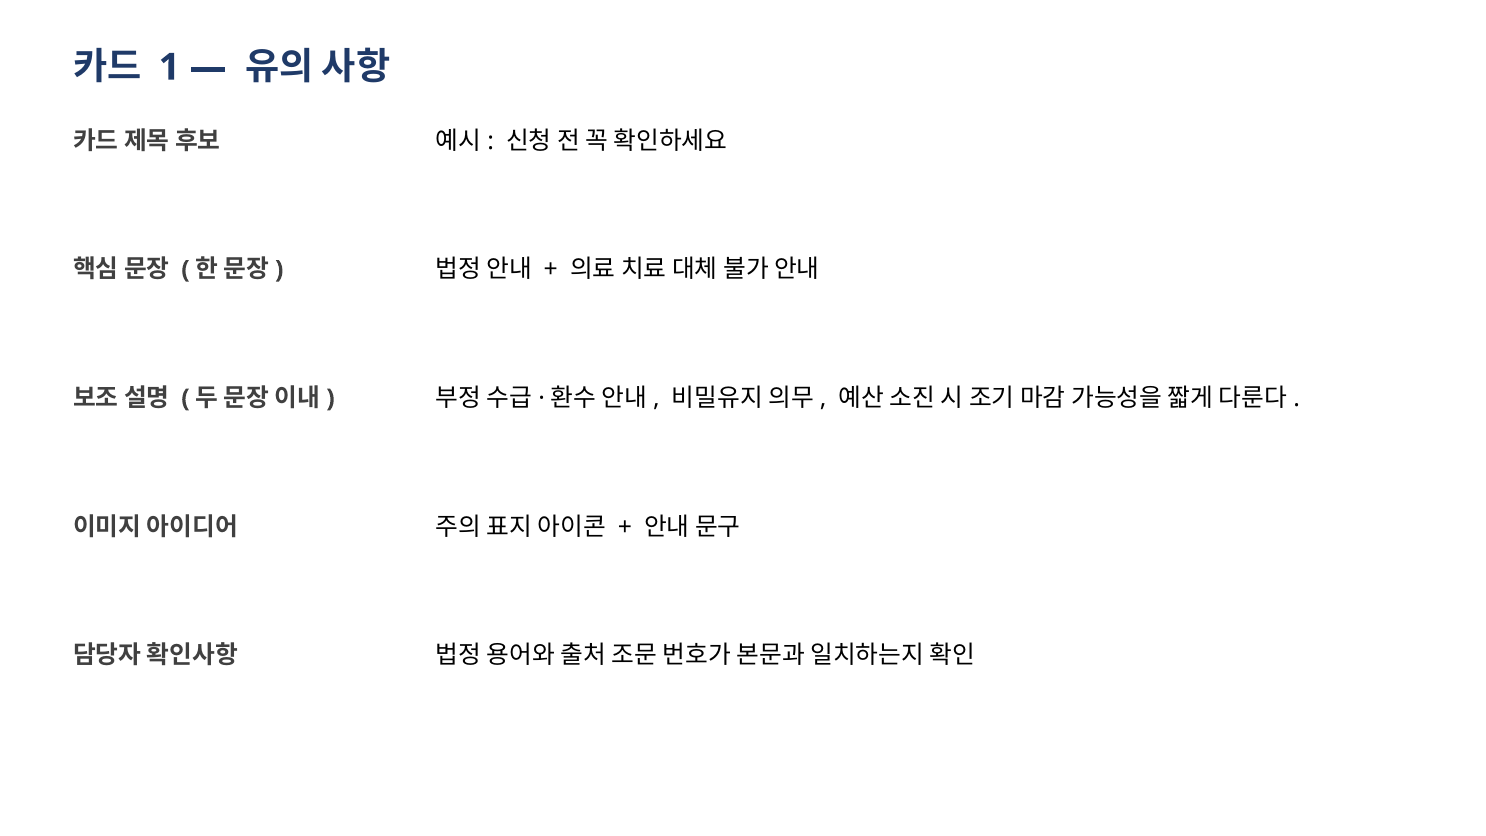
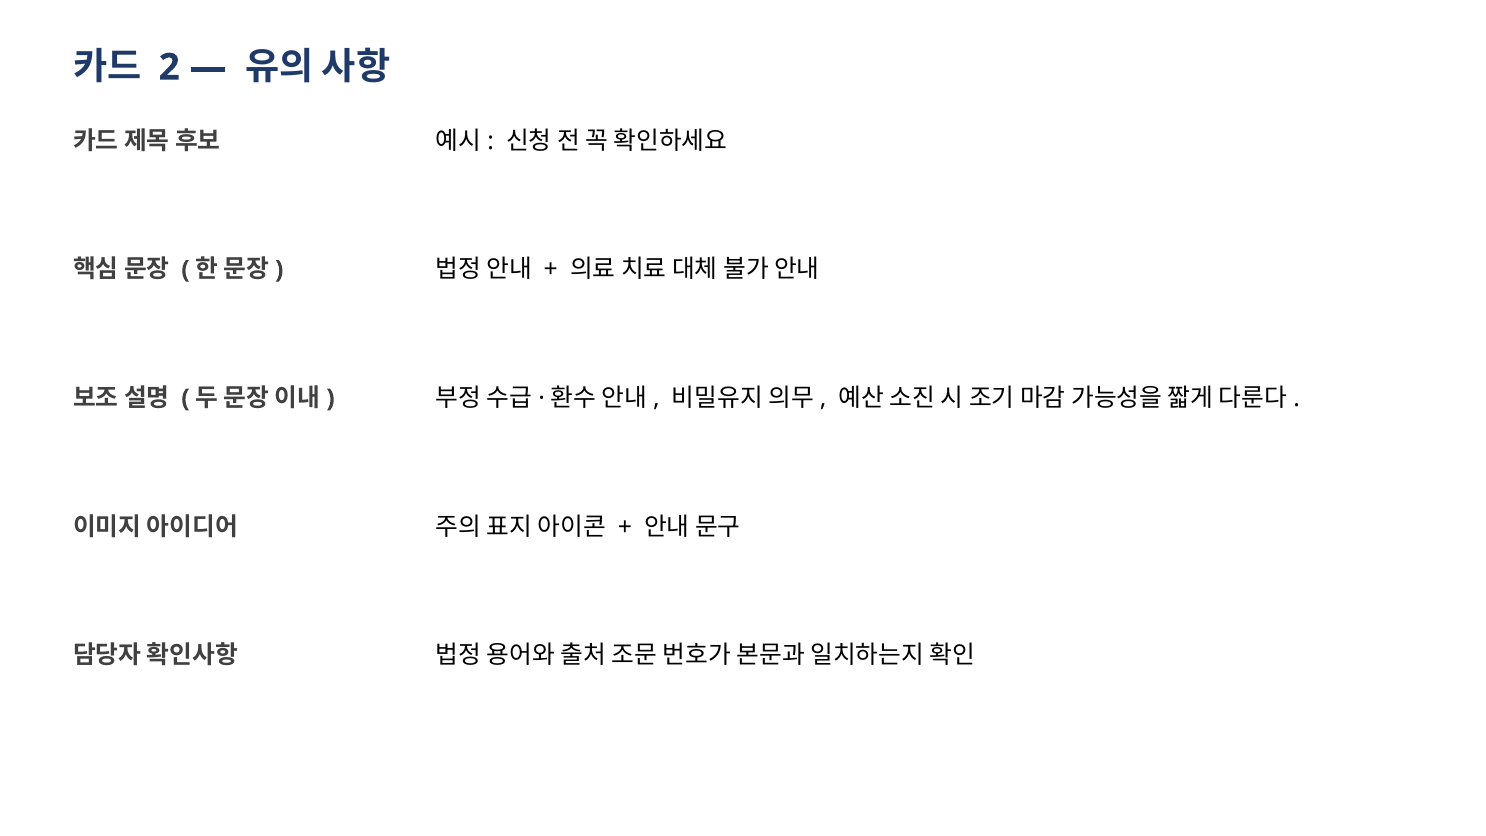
1: 1 -> 2 (169, 67)
